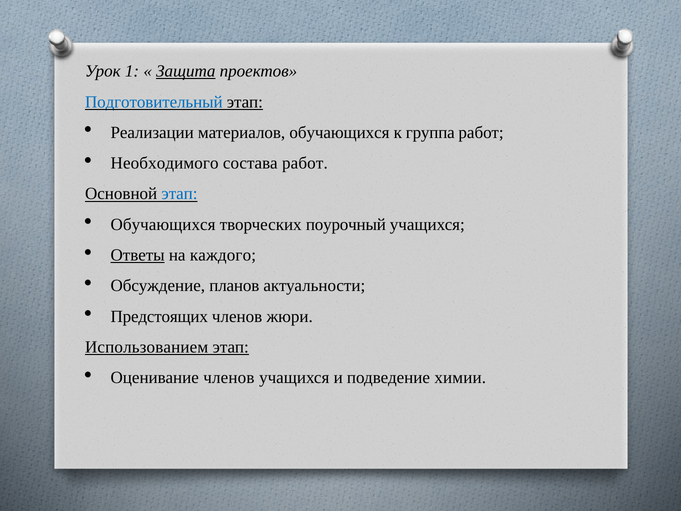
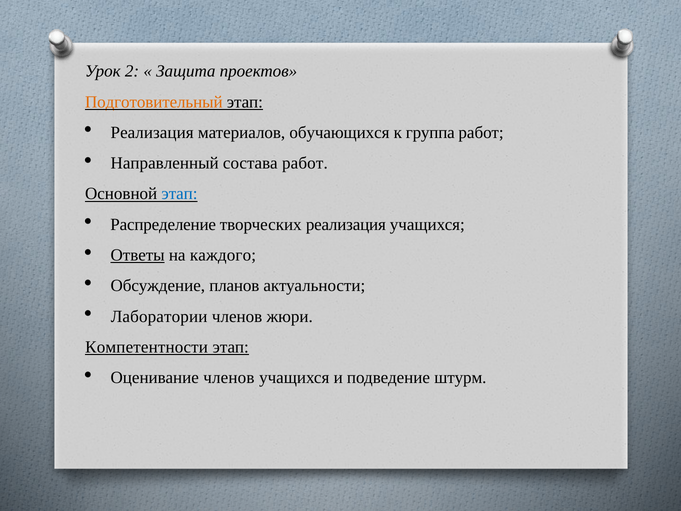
1: 1 -> 2 (132, 71)
Защита underline: present -> none (186, 71)
Подготовительный colour: blue -> orange (154, 102)
Реализации: Реализации -> Реализация (152, 132)
Необходимого: Необходимого -> Направленный (165, 163)
Обучающихся: Обучающихся -> Распределение (163, 224)
творческих поурочный: поурочный -> реализация (346, 224)
Предстоящих: Предстоящих -> Лаборатории (159, 316)
Использованием: Использованием -> Компетентности (147, 347)
химии: химии -> штурм (460, 378)
